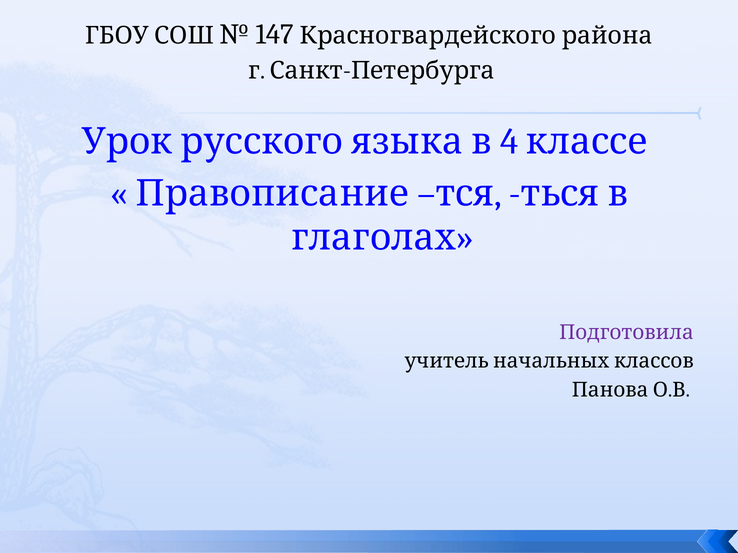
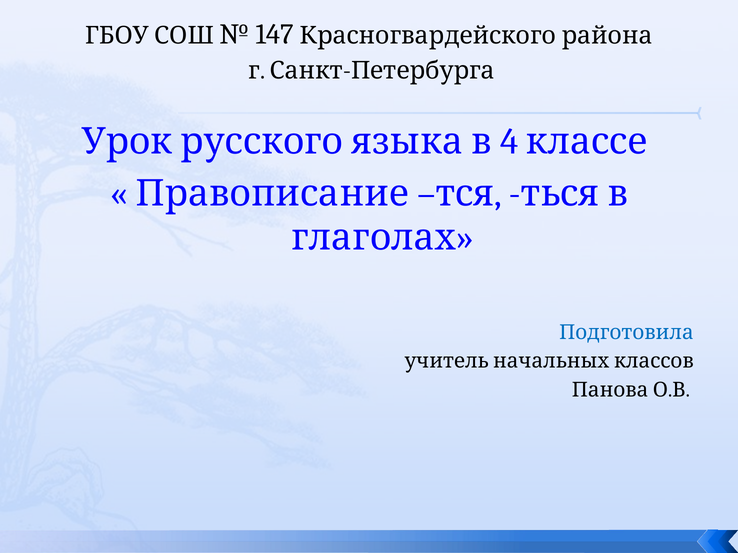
Подготовила colour: purple -> blue (626, 333)
